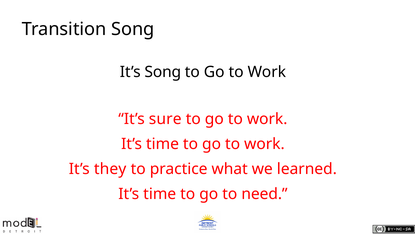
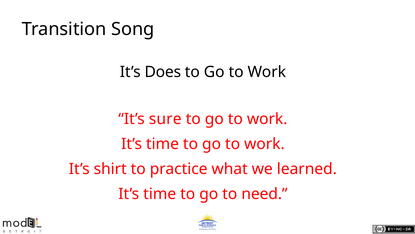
It’s Song: Song -> Does (163, 72)
they: they -> shirt (110, 169)
